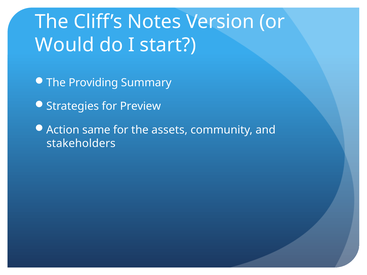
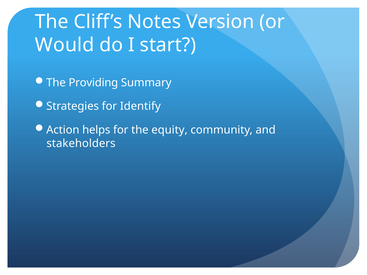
Preview: Preview -> Identify (140, 106)
same: same -> helps (96, 130)
assets: assets -> equity (170, 130)
